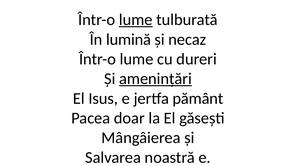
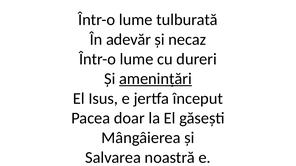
lume underline: present -> none (136, 20)
lumină: lumină -> adevăr (128, 40)
pământ: pământ -> început (198, 99)
